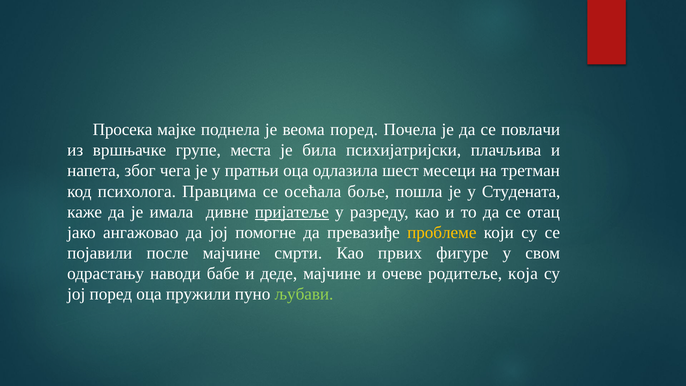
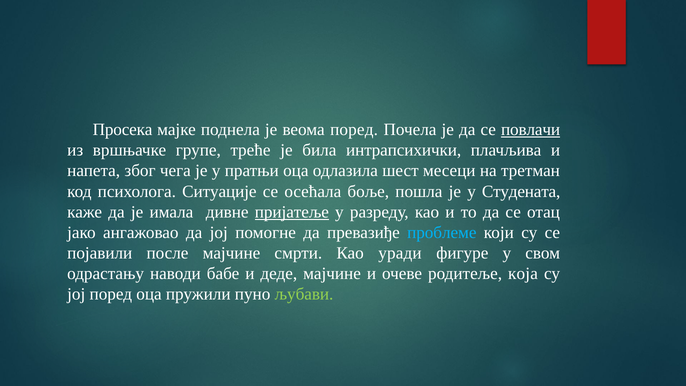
повлачи underline: none -> present (531, 130)
места: места -> треће (251, 150)
психијатријски: психијатријски -> интрапсихички (404, 150)
Правцима: Правцима -> Ситуације (219, 191)
проблеме colour: yellow -> light blue (442, 232)
првих: првих -> уради (400, 253)
